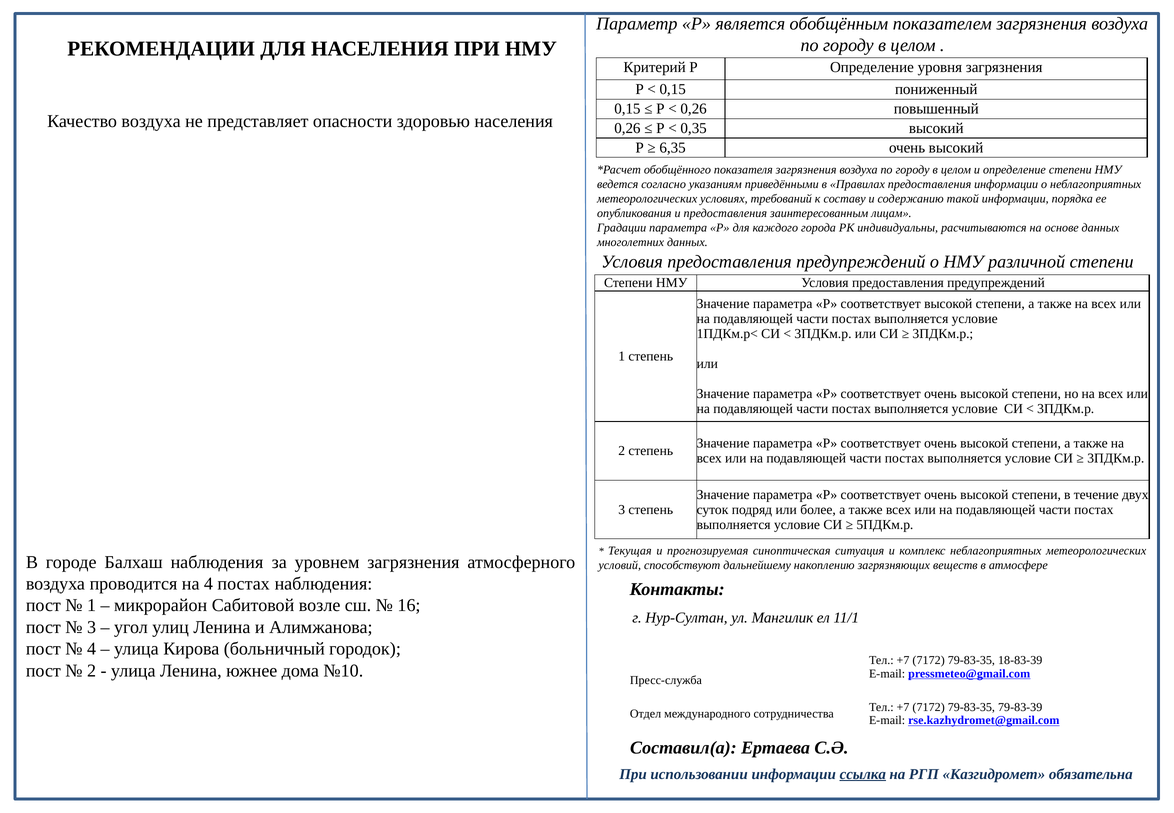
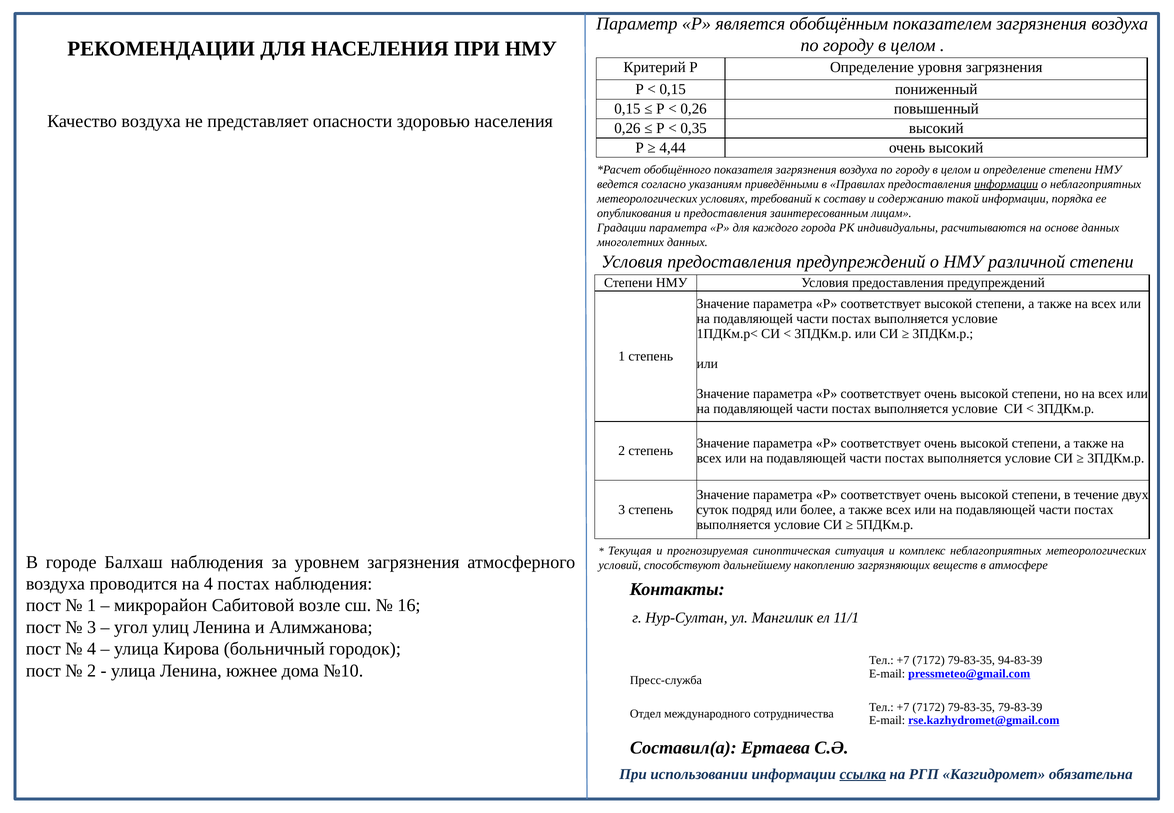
6,35: 6,35 -> 4,44 (673, 148)
информации underline: none -> present (1006, 184)
18-83-39: 18-83-39 -> 94-83-39 (1020, 660)
